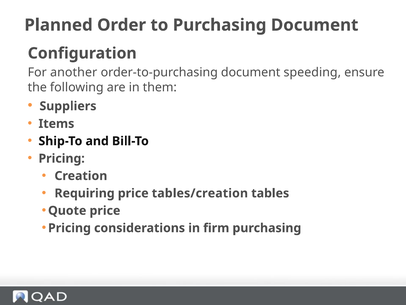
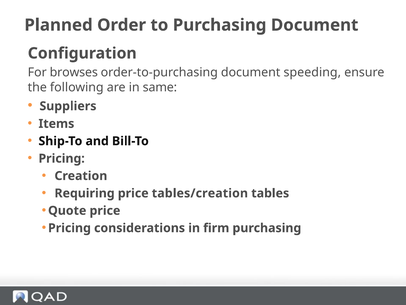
another: another -> browses (74, 72)
them: them -> same (160, 87)
